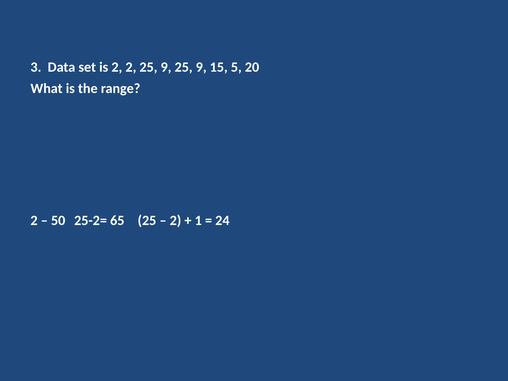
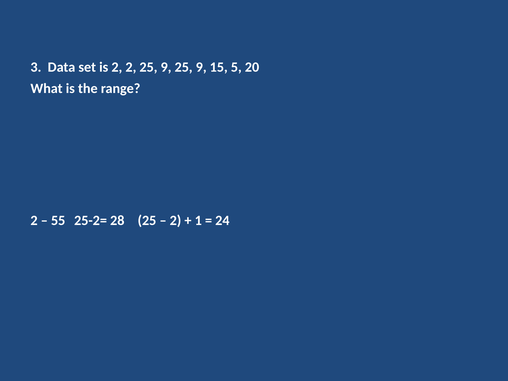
50: 50 -> 55 (58, 221)
65: 65 -> 28 (117, 221)
